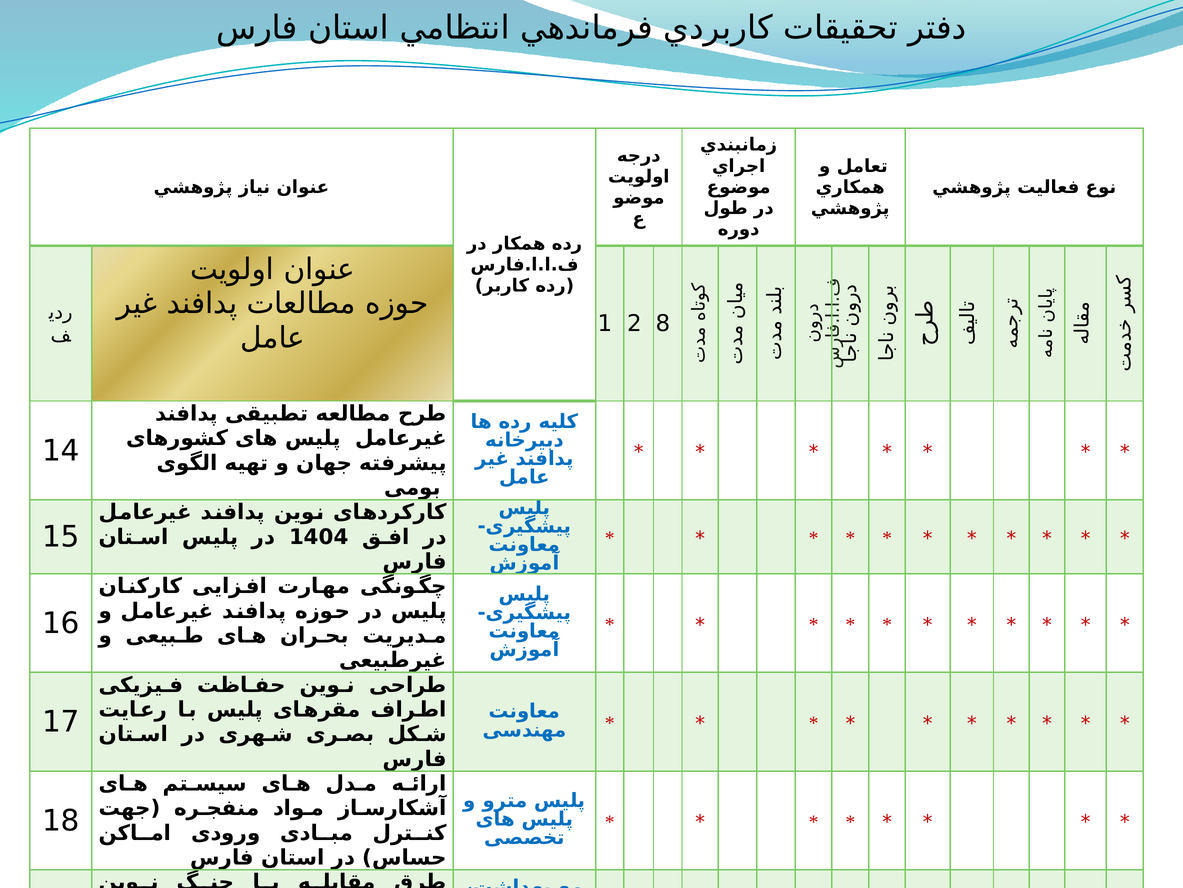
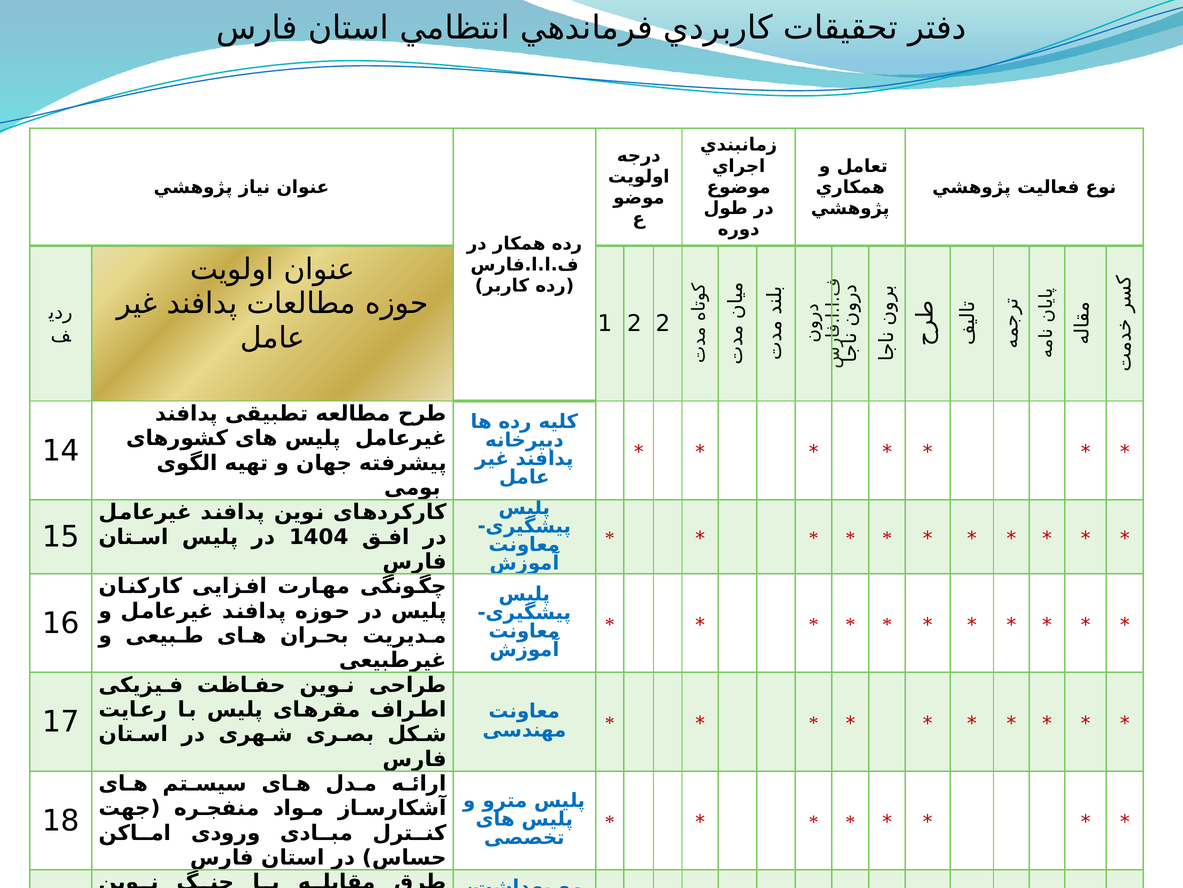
2 8: 8 -> 2 (663, 323)
